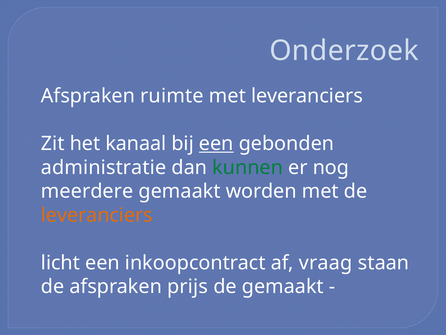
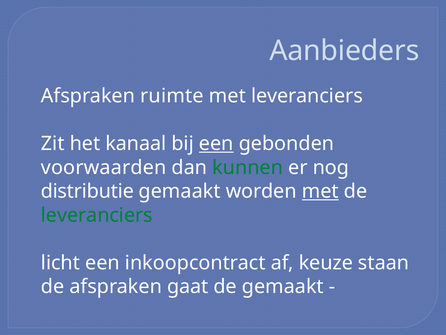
Onderzoek: Onderzoek -> Aanbieders (344, 51)
administratie: administratie -> voorwaarden (104, 167)
meerdere: meerdere -> distributie (87, 191)
met underline: none -> present (320, 191)
leveranciers colour: orange -> green (97, 215)
vraag: vraag -> keuze (326, 262)
prijs: prijs -> gaat (188, 286)
